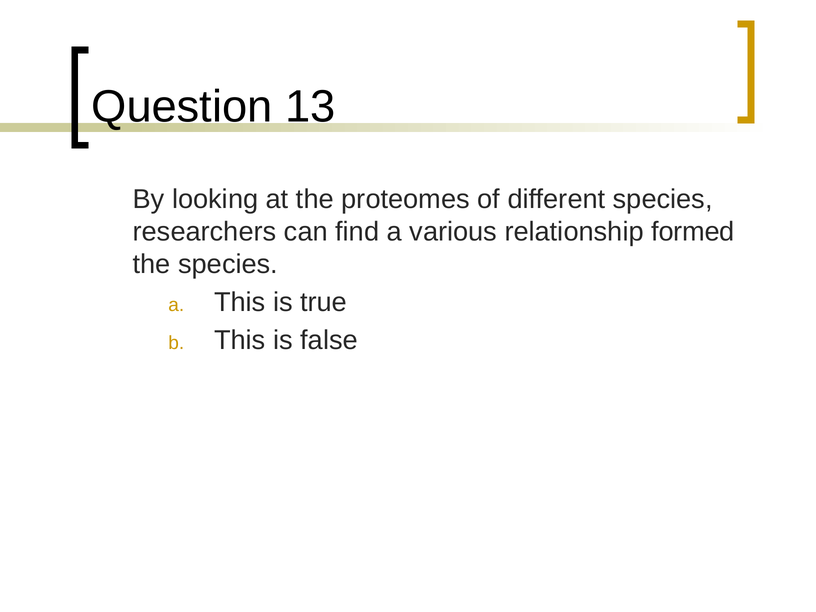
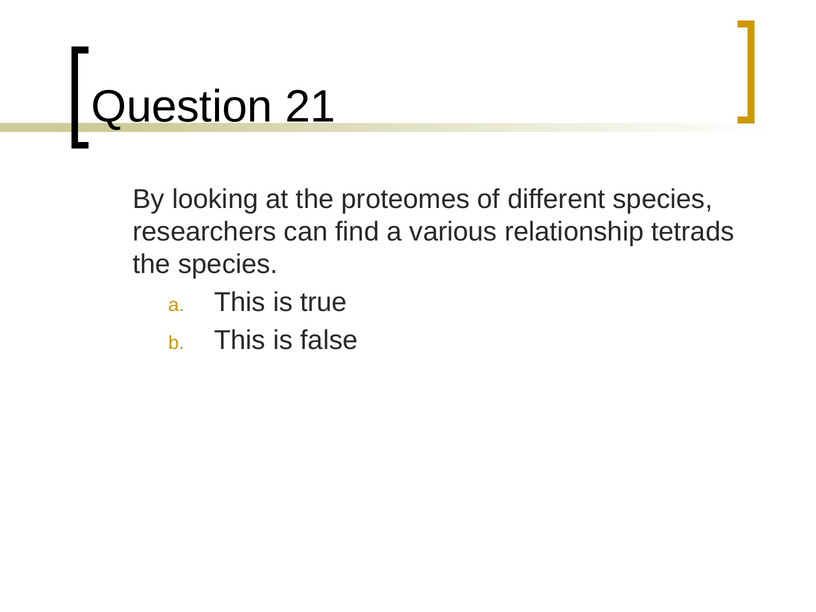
13: 13 -> 21 (310, 107)
formed: formed -> tetrads (693, 232)
